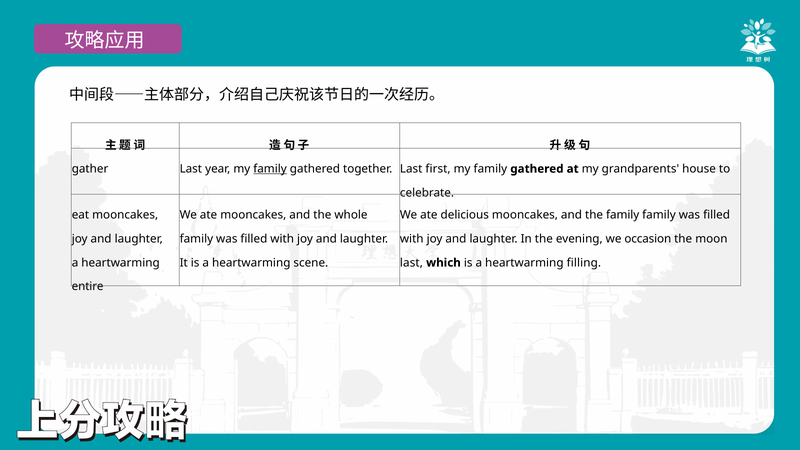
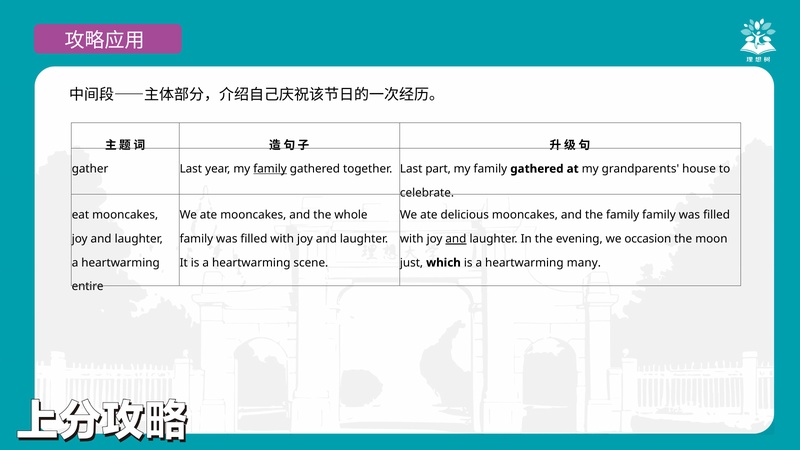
first: first -> part (438, 169)
and underline: none -> present (456, 239)
last: last -> just (412, 263)
filling: filling -> many (584, 263)
